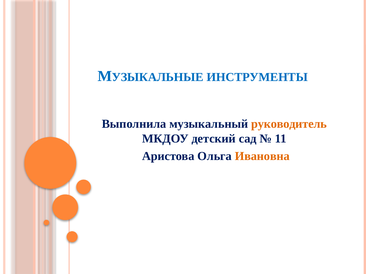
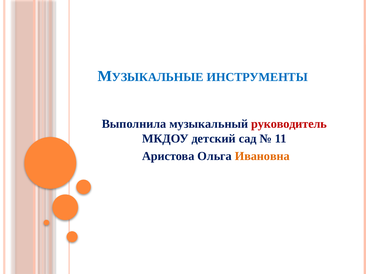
руководитель colour: orange -> red (289, 124)
